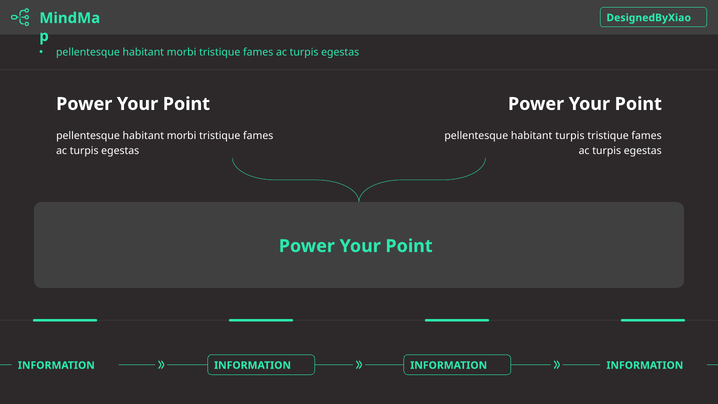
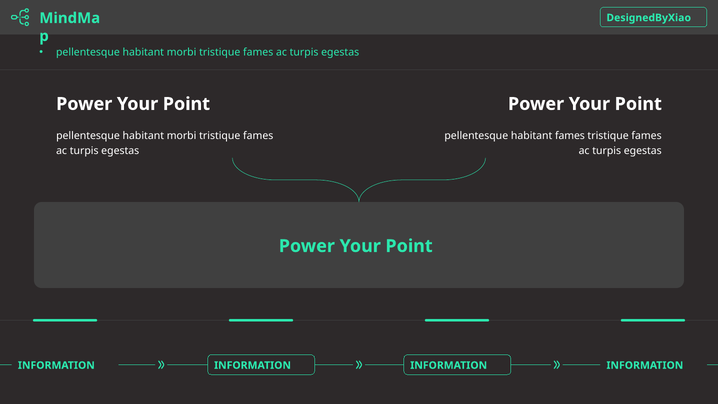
habitant turpis: turpis -> fames (570, 136)
